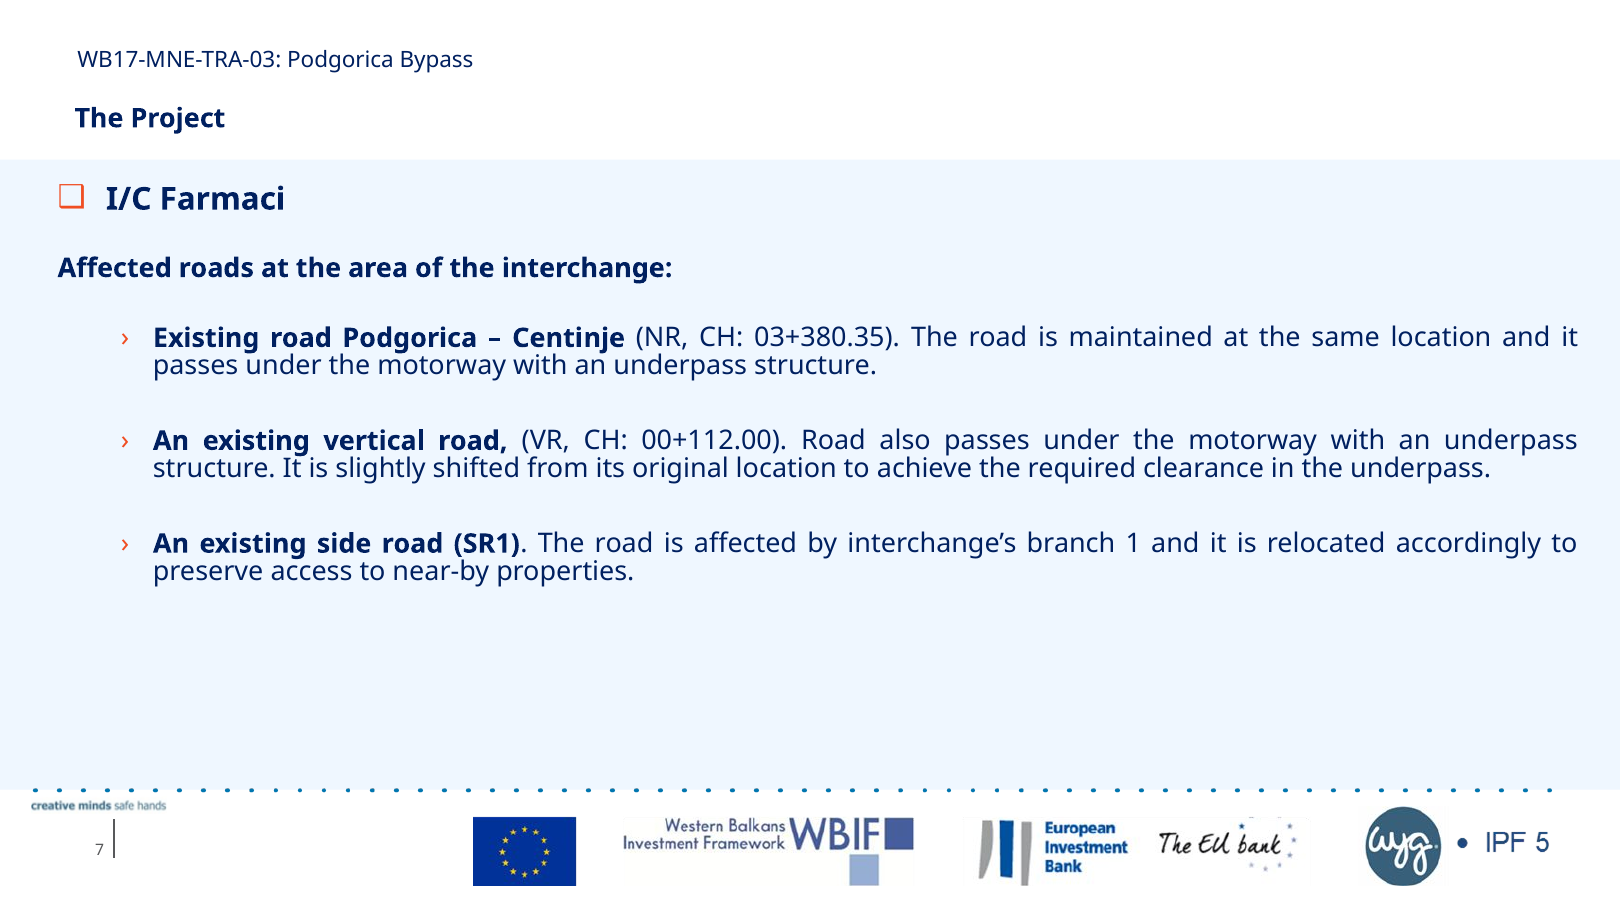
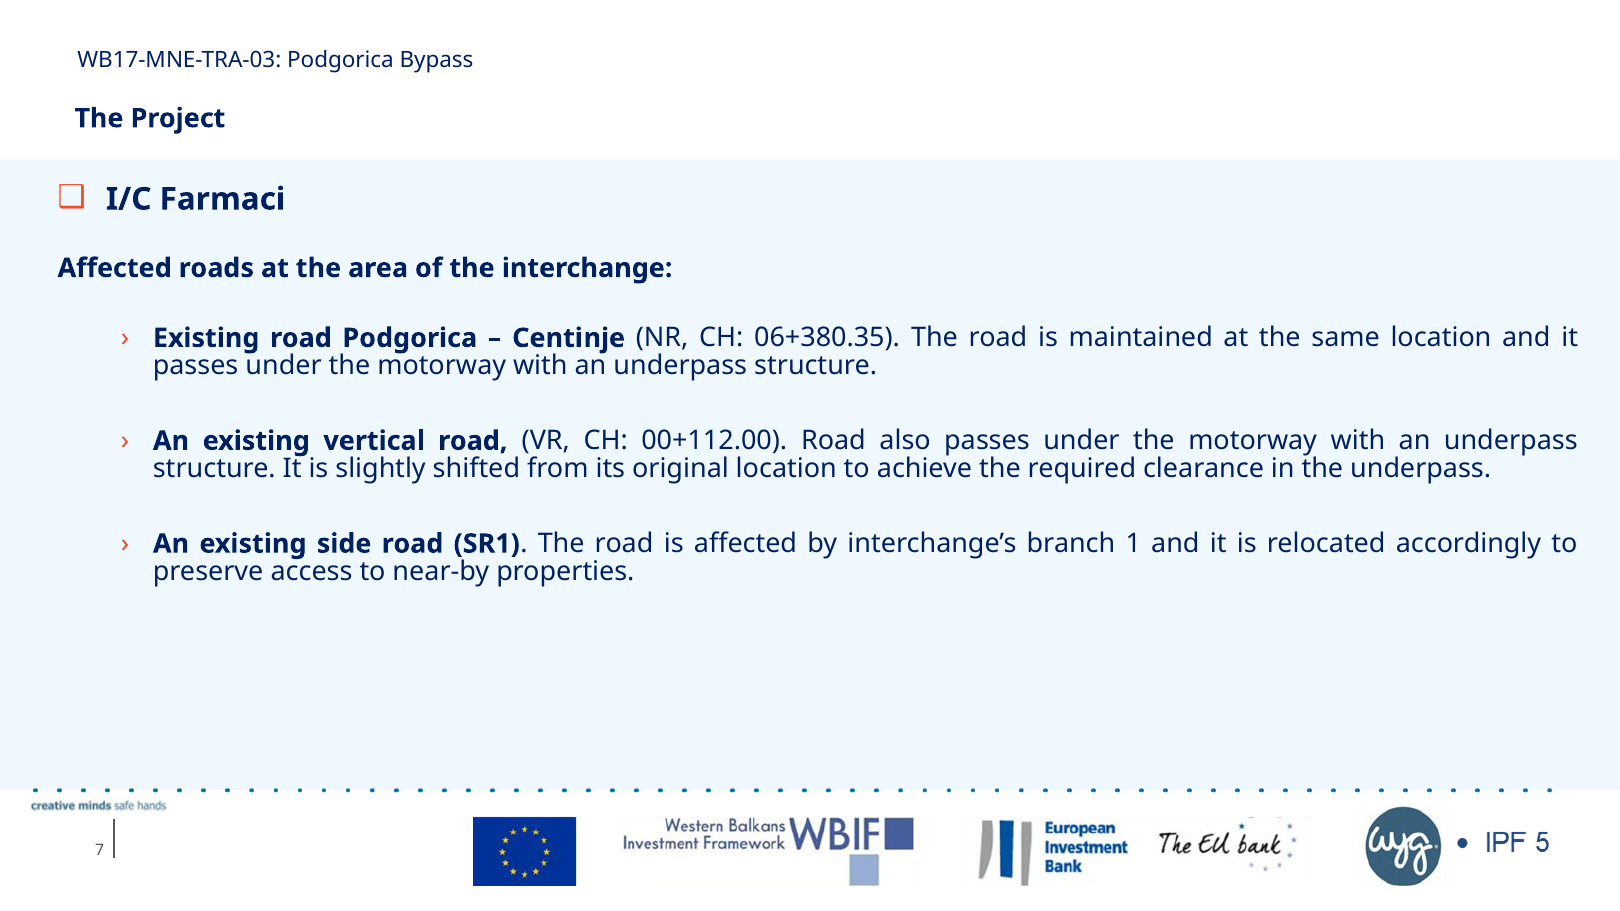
03+380.35: 03+380.35 -> 06+380.35 (827, 338)
